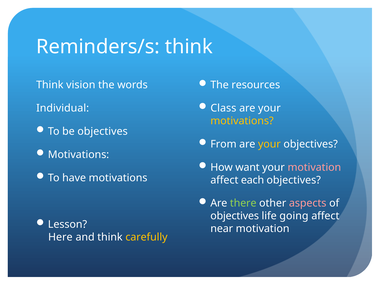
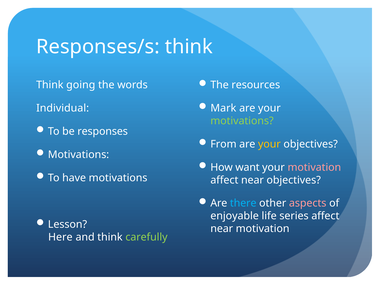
Reminders/s: Reminders/s -> Responses/s (98, 47)
vision: vision -> going (81, 85)
Class: Class -> Mark (223, 108)
motivations colour: yellow -> light green (242, 121)
be objectives: objectives -> responses (103, 131)
each: each -> near (252, 180)
there colour: light green -> light blue (243, 203)
objectives: objectives -> enjoyable (235, 216)
going: going -> series (294, 216)
carefully colour: yellow -> light green (146, 237)
